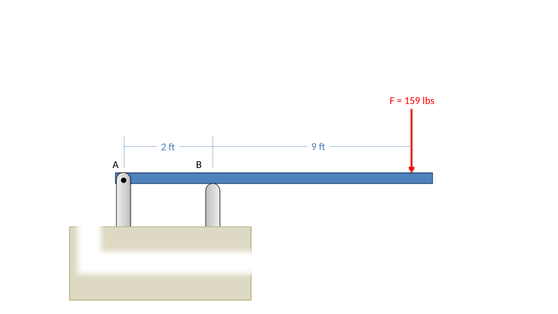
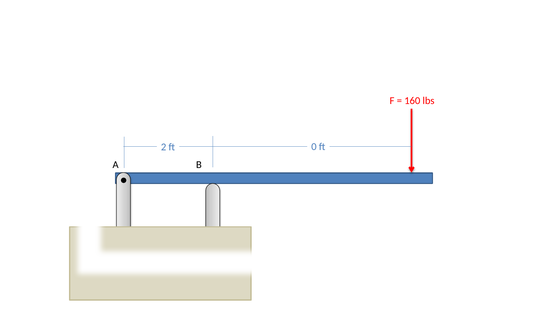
159: 159 -> 160 (412, 101)
9: 9 -> 0 (314, 147)
